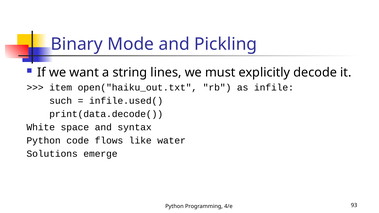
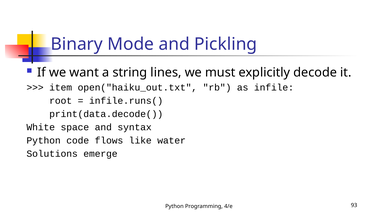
such: such -> root (61, 101)
infile.used(: infile.used( -> infile.runs( (126, 101)
